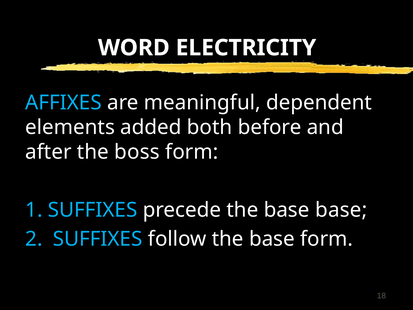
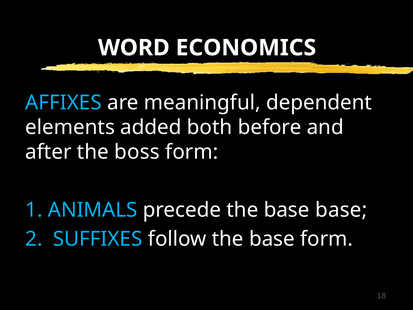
ELECTRICITY: ELECTRICITY -> ECONOMICS (246, 48)
1 SUFFIXES: SUFFIXES -> ANIMALS (93, 210)
